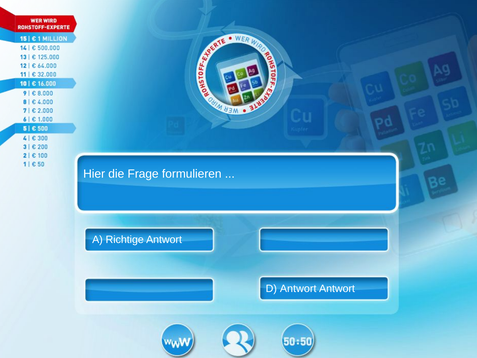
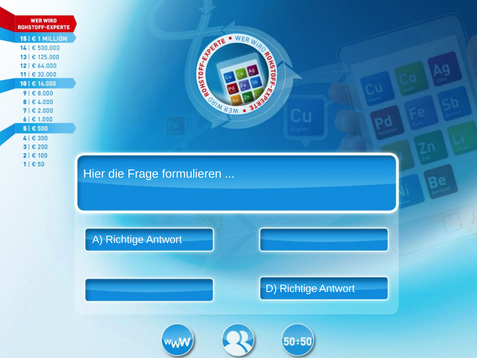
D Antwort: Antwort -> Richtige (298, 288)
